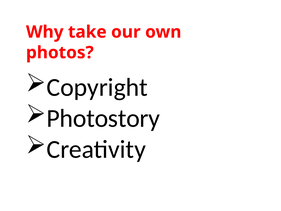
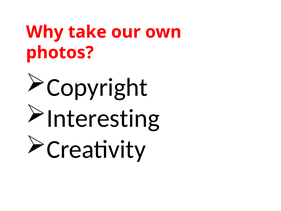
Photostory: Photostory -> Interesting (103, 118)
